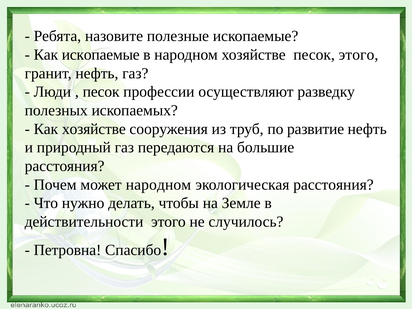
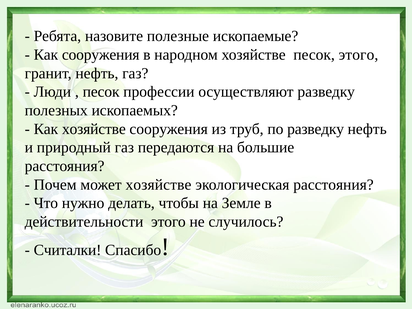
Как ископаемые: ископаемые -> сооружения (101, 55)
по развитие: развитие -> разведку (316, 129)
может народном: народном -> хозяйстве (158, 185)
Петровна: Петровна -> Считалки (68, 250)
